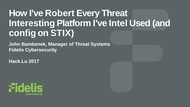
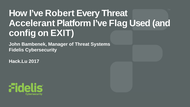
Interesting: Interesting -> Accelerant (32, 23)
Intel: Intel -> Flag (118, 23)
STIX: STIX -> EXIT (62, 33)
